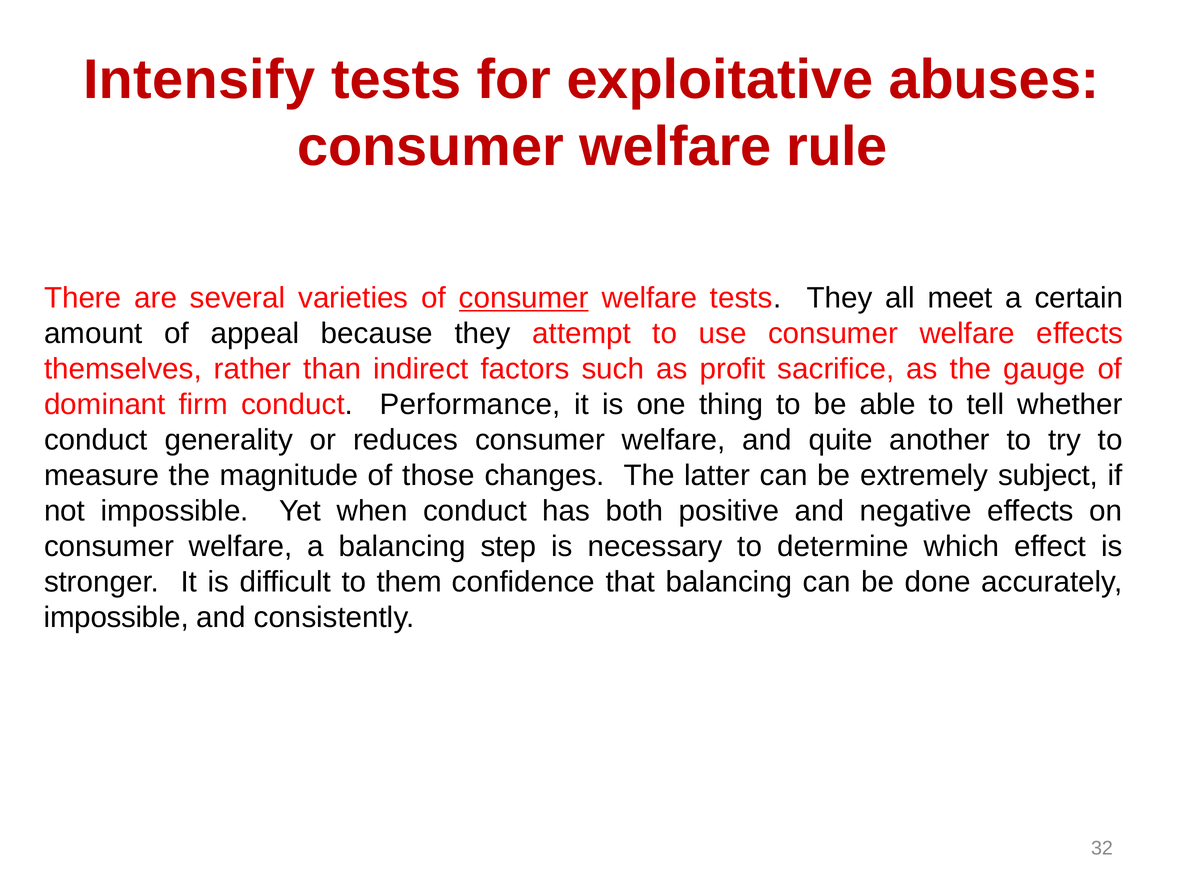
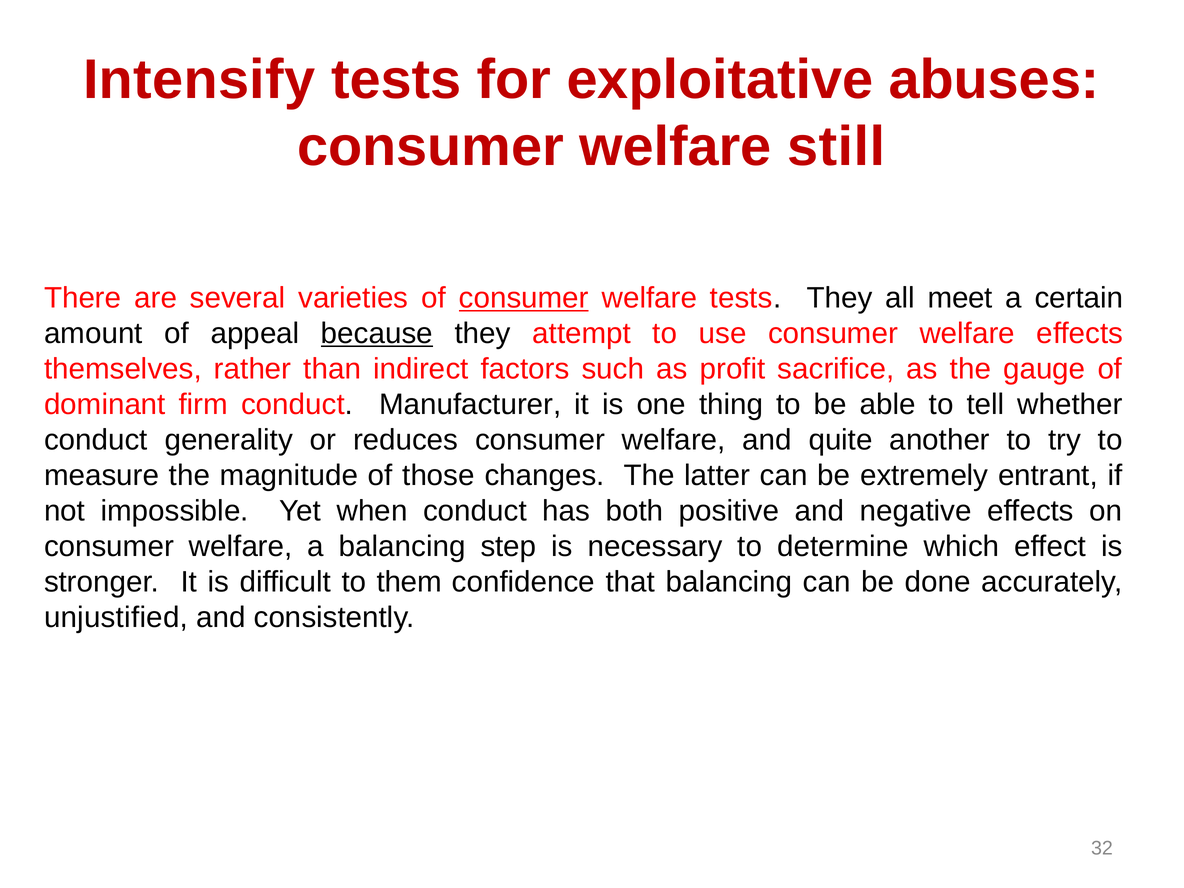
rule: rule -> still (836, 147)
because underline: none -> present (377, 333)
Performance: Performance -> Manufacturer (470, 405)
subject: subject -> entrant (1048, 476)
impossible: impossible -> unjustified (116, 618)
